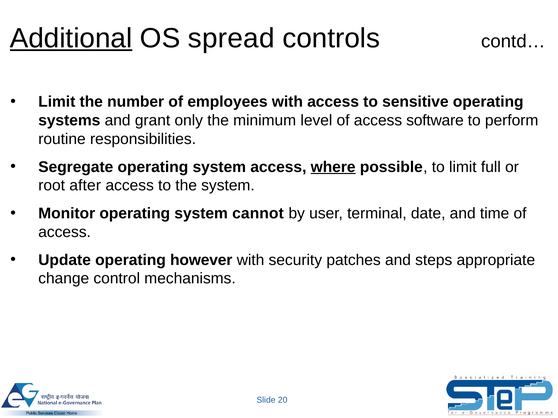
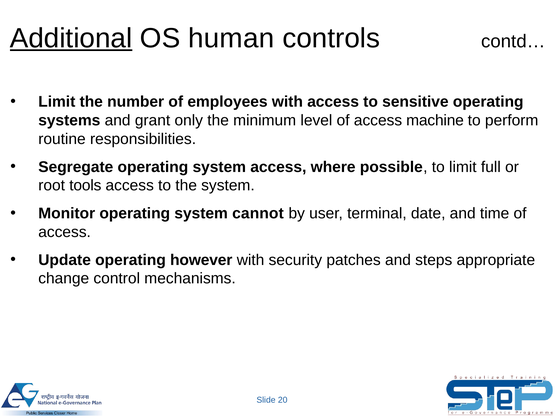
spread: spread -> human (231, 38)
software: software -> machine (435, 121)
where underline: present -> none (333, 167)
after: after -> tools (85, 186)
